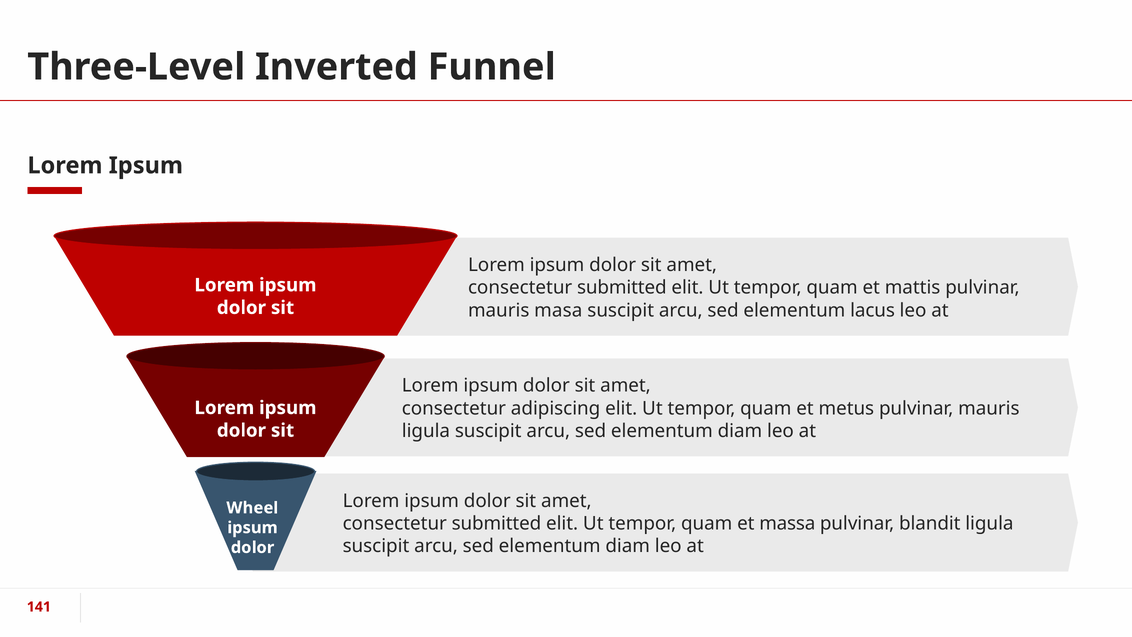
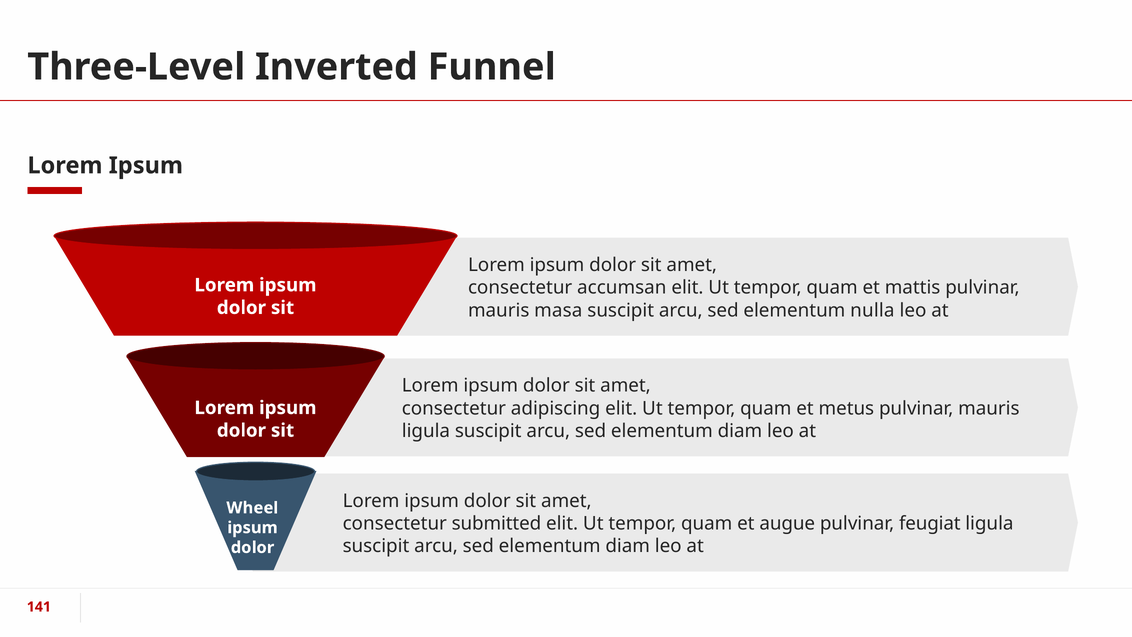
submitted: submitted -> accumsan (622, 288)
lacus: lacus -> nulla (872, 310)
massa: massa -> augue (787, 523)
blandit: blandit -> feugiat (930, 523)
